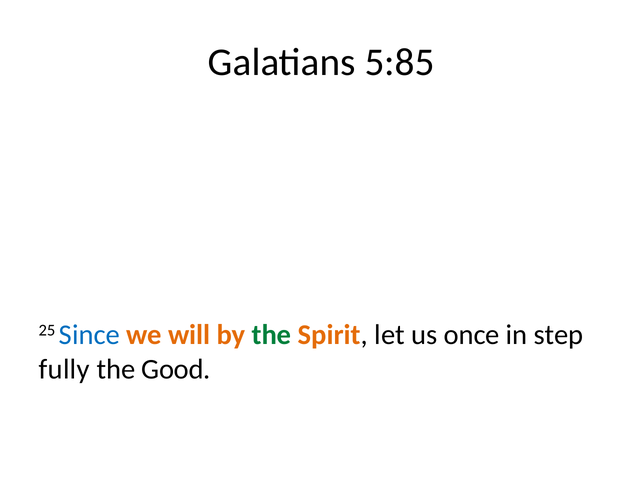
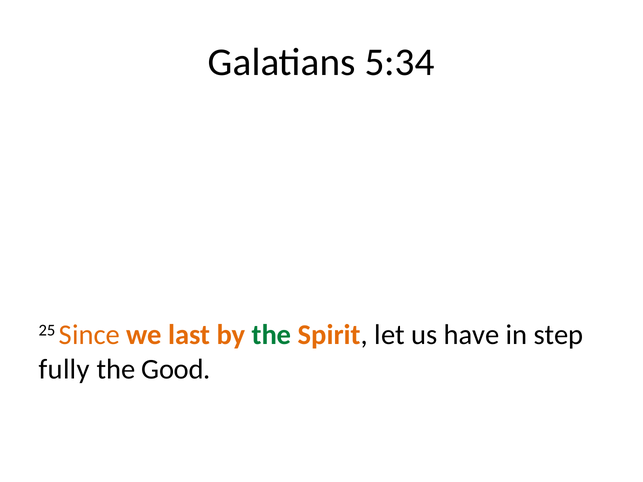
5:85: 5:85 -> 5:34 (400, 62)
Since colour: blue -> orange (89, 335)
will: will -> last (189, 335)
once: once -> have (472, 335)
